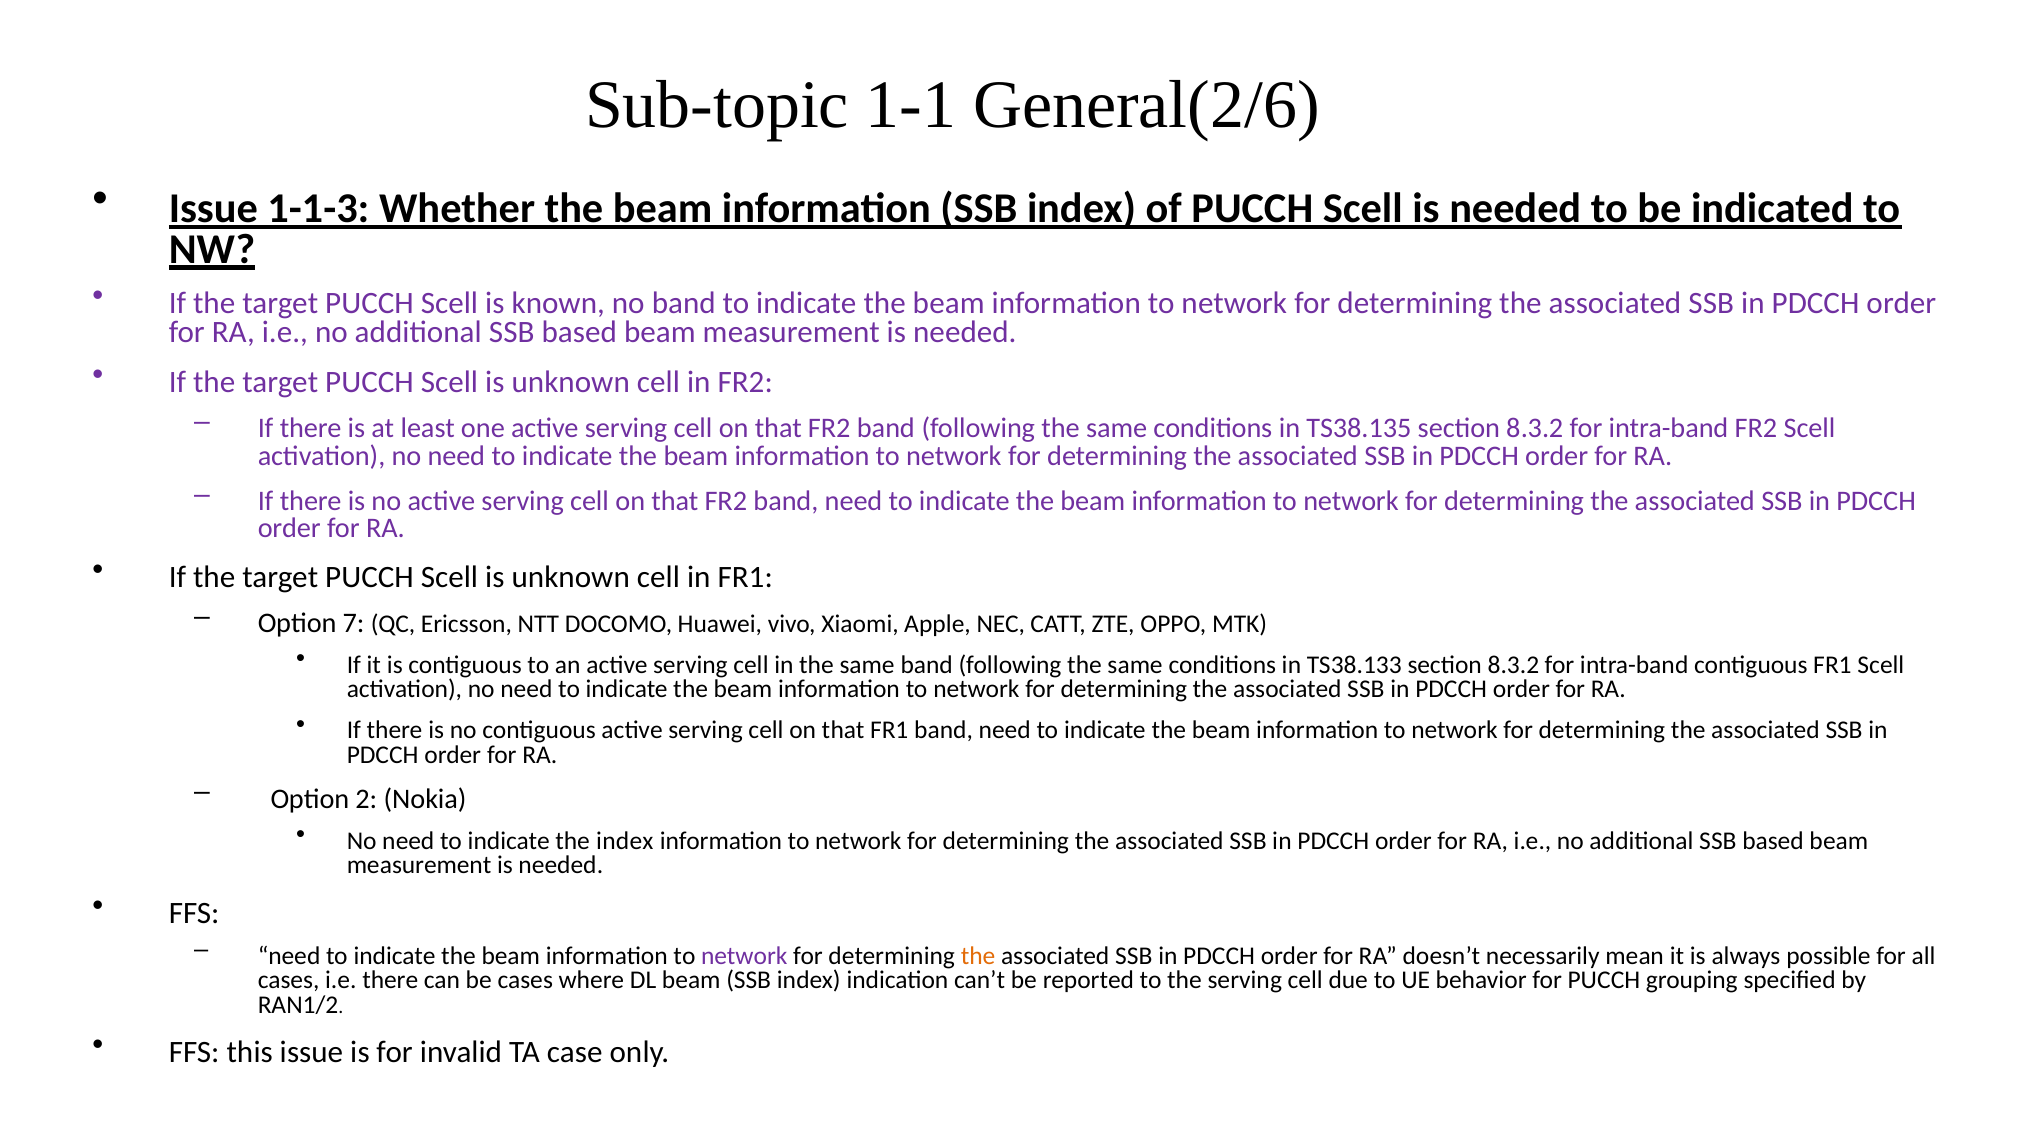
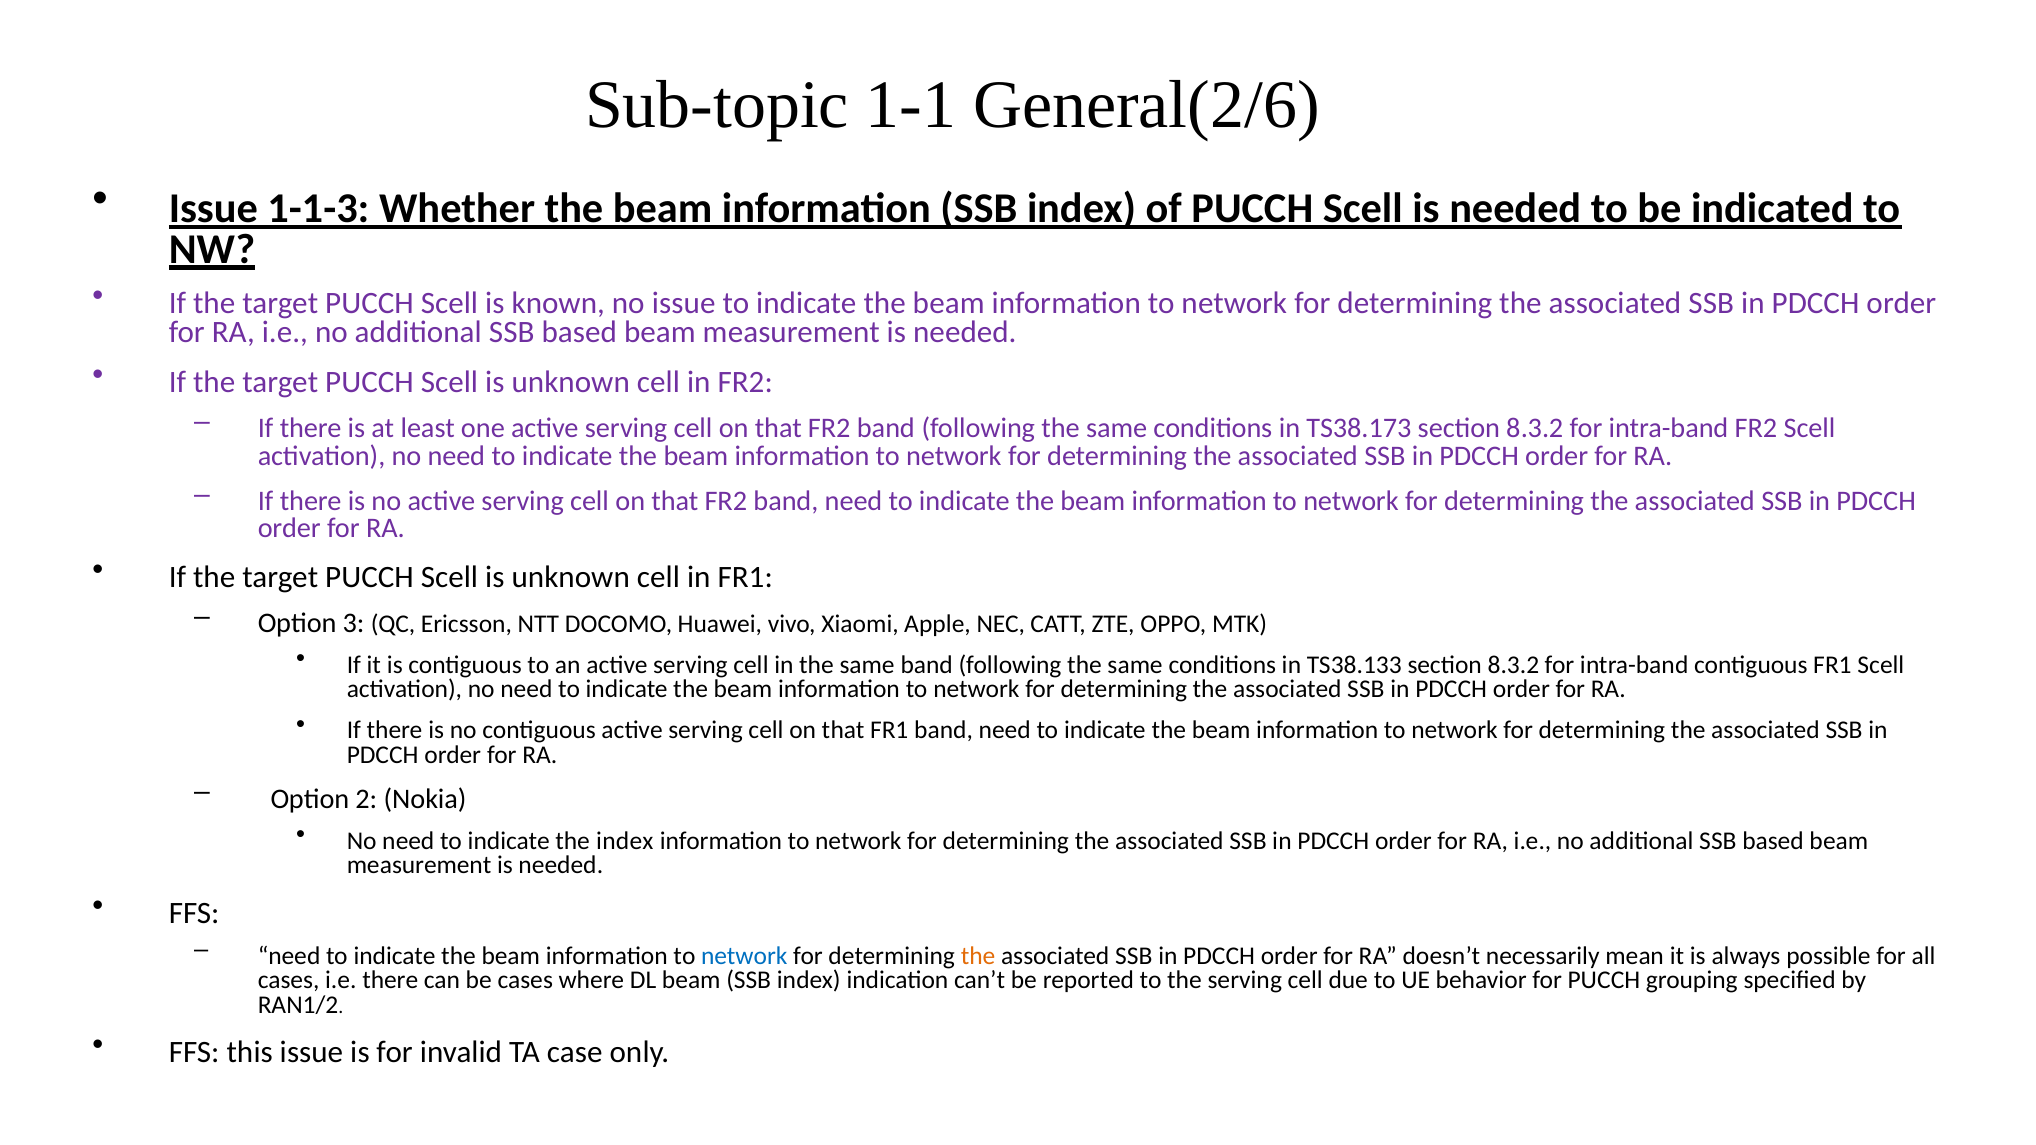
no band: band -> issue (684, 303)
TS38.135: TS38.135 -> TS38.173 (1359, 429)
7: 7 -> 3 (354, 623)
network colour: purple -> blue (744, 956)
